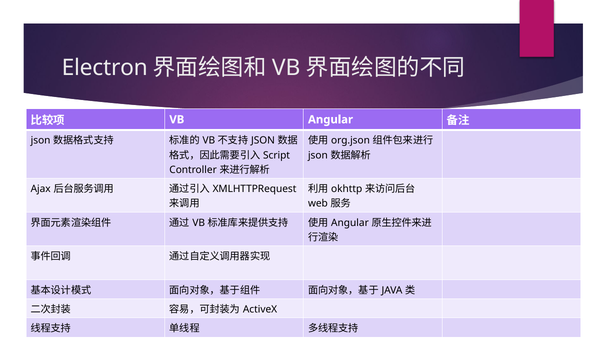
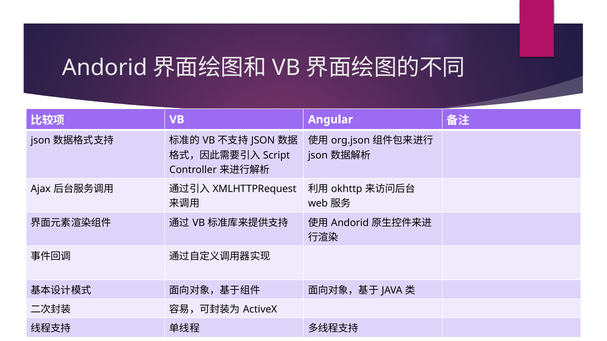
Electron: Electron -> Andorid (105, 68)
Angular: Angular -> Andorid (350, 223)
